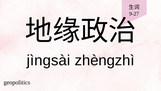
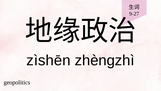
jìngsài: jìngsài -> zìshēn (48, 60)
